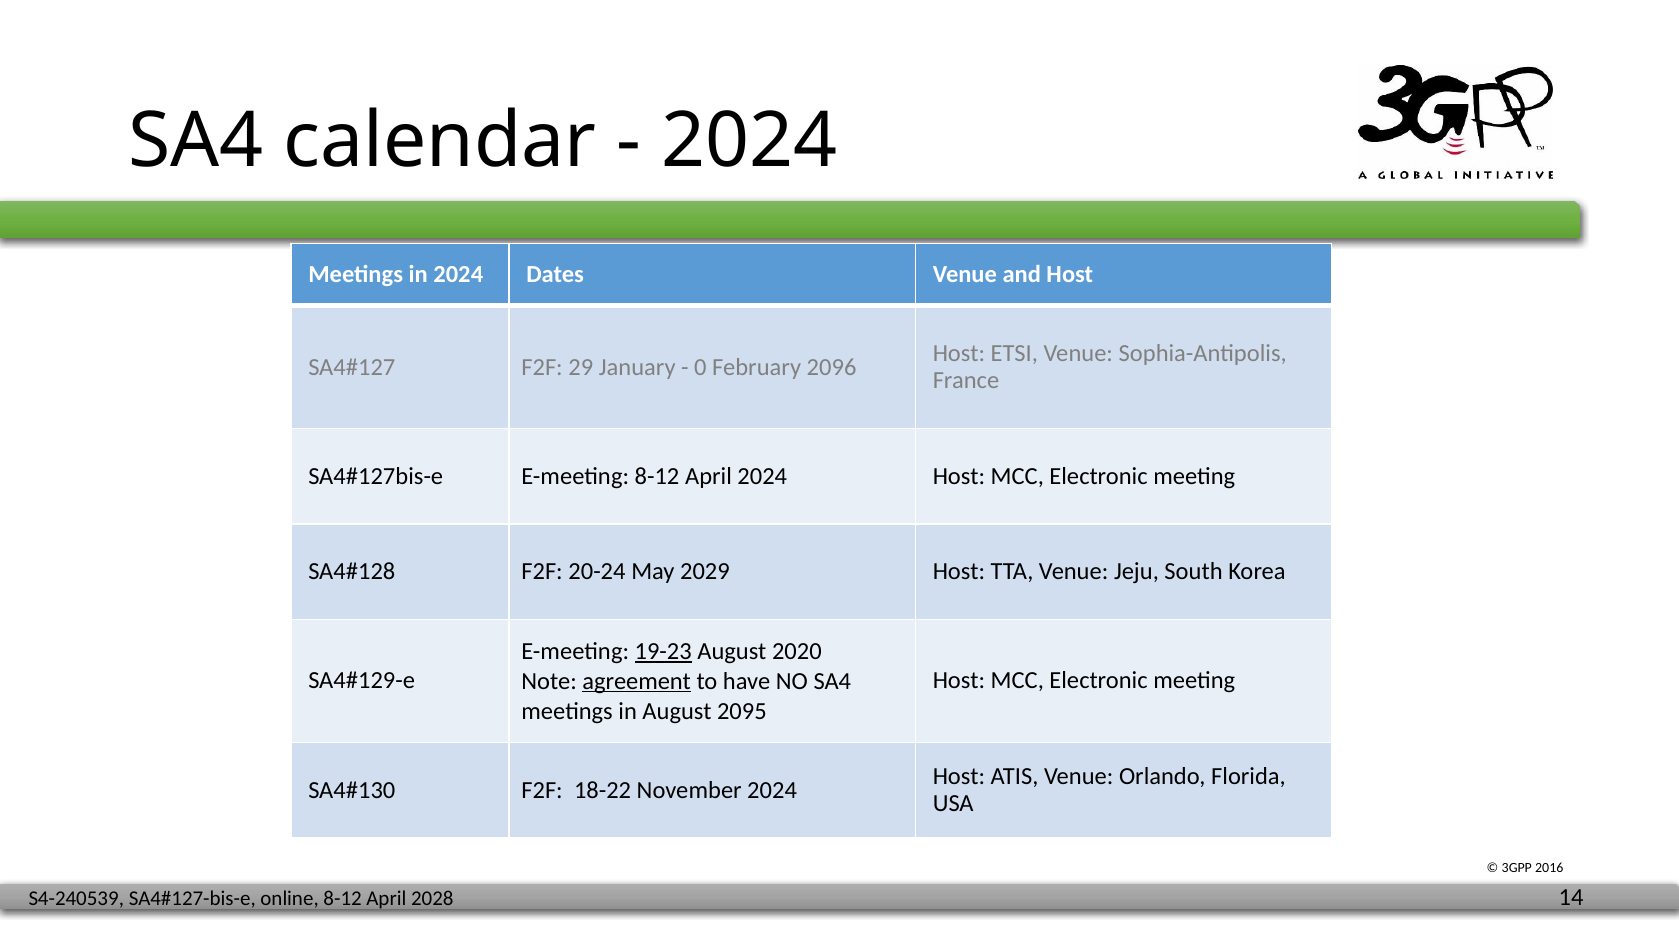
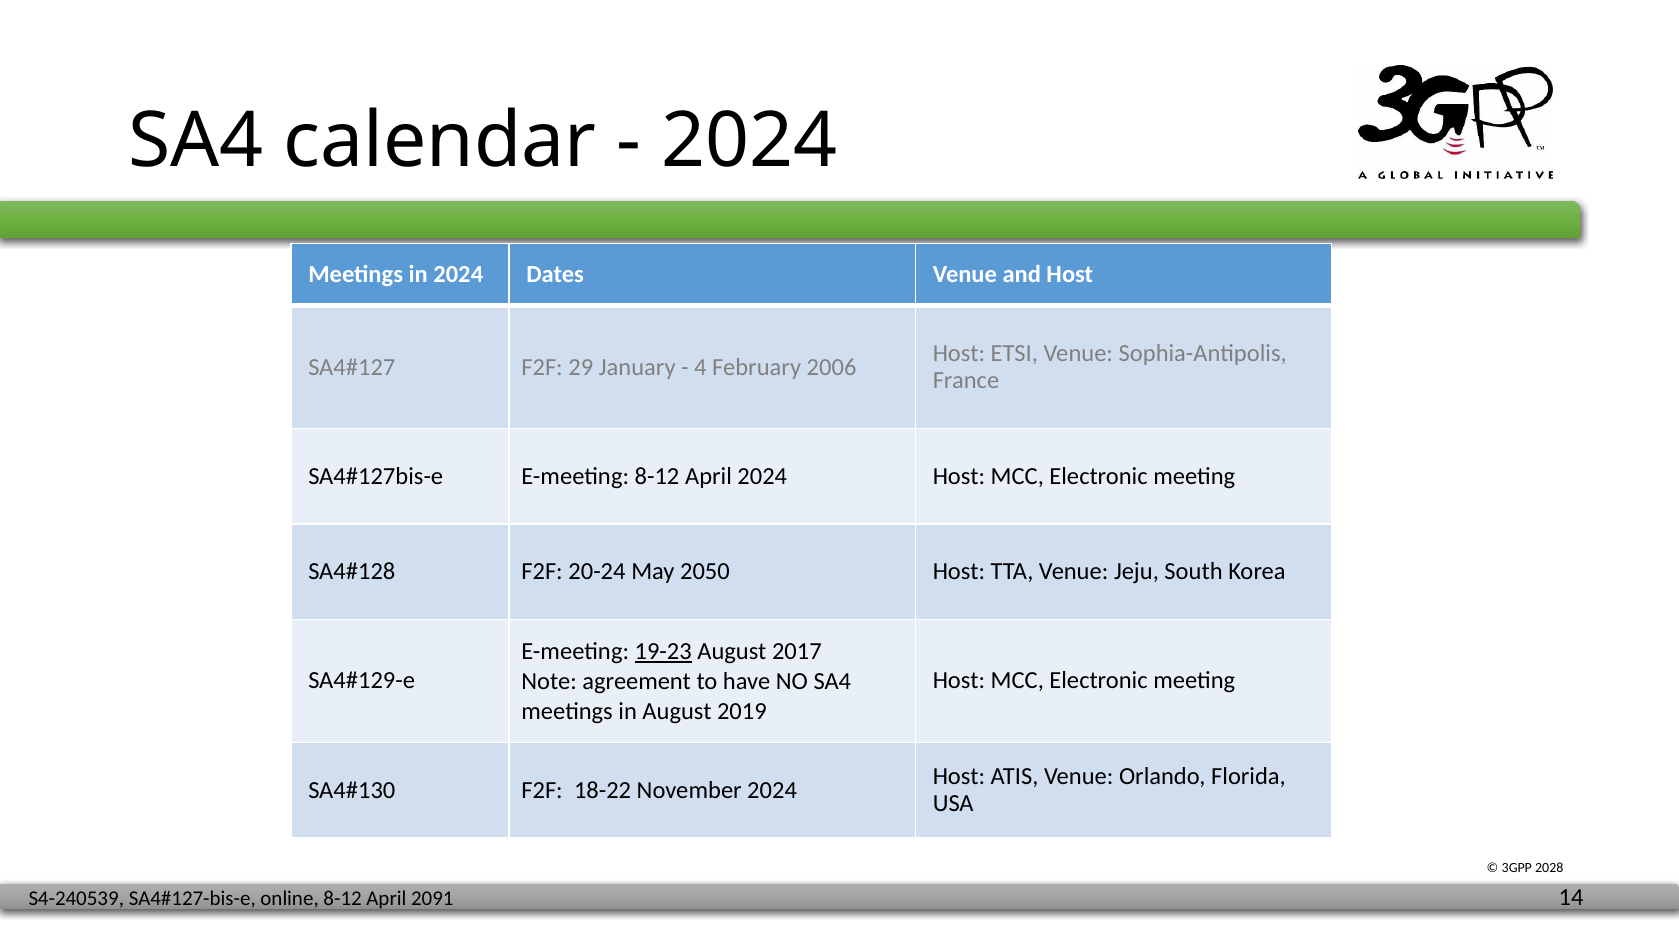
0: 0 -> 4 (700, 367)
2096: 2096 -> 2006 (832, 367)
2029: 2029 -> 2050 (705, 572)
2020: 2020 -> 2017 (797, 651)
agreement underline: present -> none (637, 681)
2095: 2095 -> 2019 (742, 711)
2016: 2016 -> 2028 (1549, 868)
2028: 2028 -> 2091 (432, 898)
